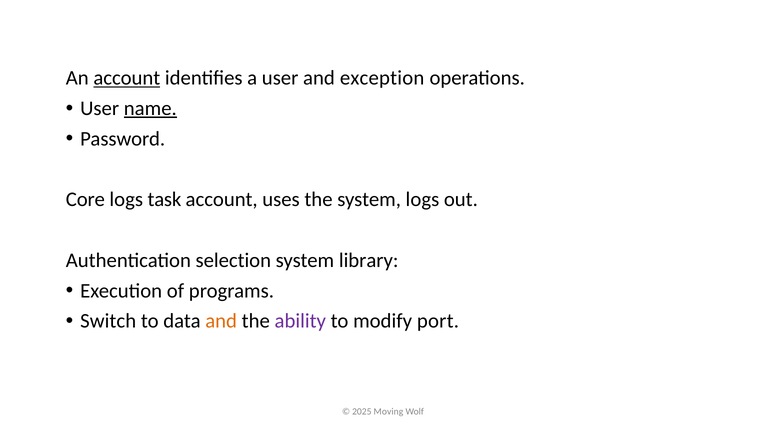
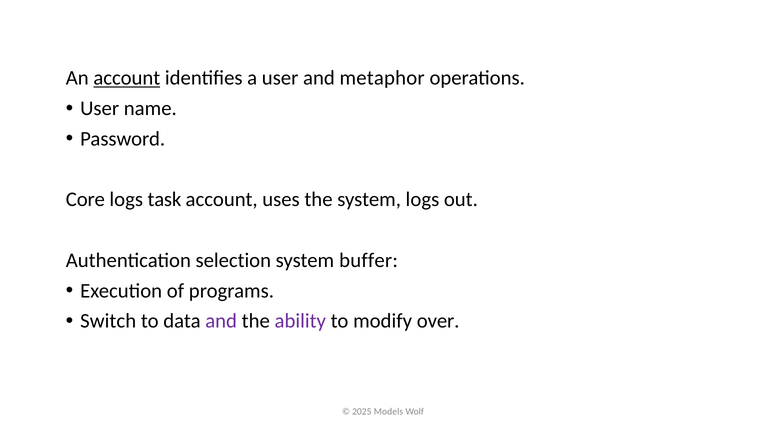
exception: exception -> metaphor (382, 78)
name underline: present -> none (150, 108)
library: library -> buffer (369, 260)
and colour: orange -> purple (221, 321)
port: port -> over (438, 321)
Moving: Moving -> Models (388, 411)
